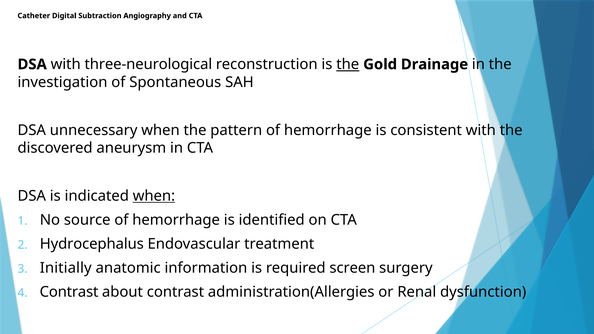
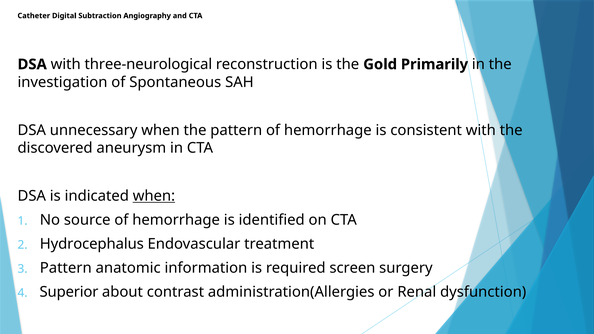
the underline: present -> none (348, 64)
Drainage: Drainage -> Primarily (434, 64)
Initially: Initially -> Pattern (66, 268)
Contrast: Contrast -> Superior (69, 292)
